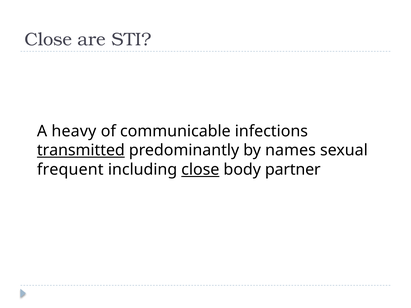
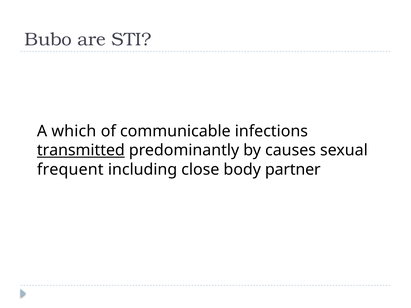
Close: Close -> Bubo (48, 40)
heavy: heavy -> which (74, 131)
names: names -> causes (291, 150)
close underline: present -> none (200, 170)
